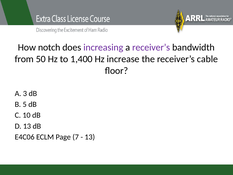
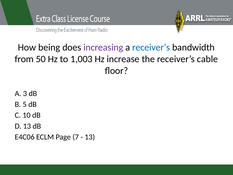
notch: notch -> being (49, 47)
receiver’s colour: purple -> blue (151, 47)
1,400: 1,400 -> 1,003 (81, 59)
